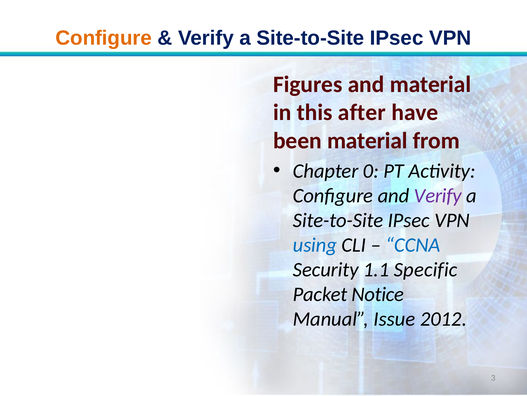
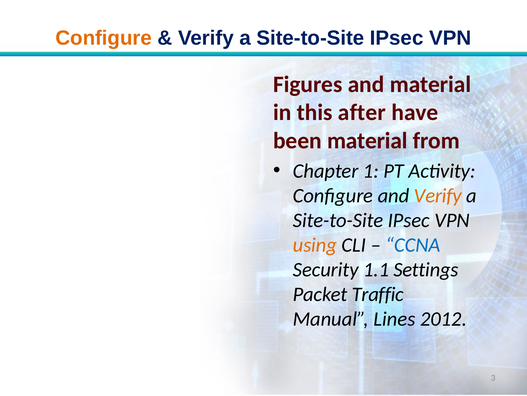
0: 0 -> 1 (371, 171)
Verify colour: purple -> orange (438, 195)
using colour: blue -> orange (315, 244)
Specific: Specific -> Settings (426, 269)
Notice: Notice -> Traffic (378, 294)
Issue: Issue -> Lines (394, 318)
